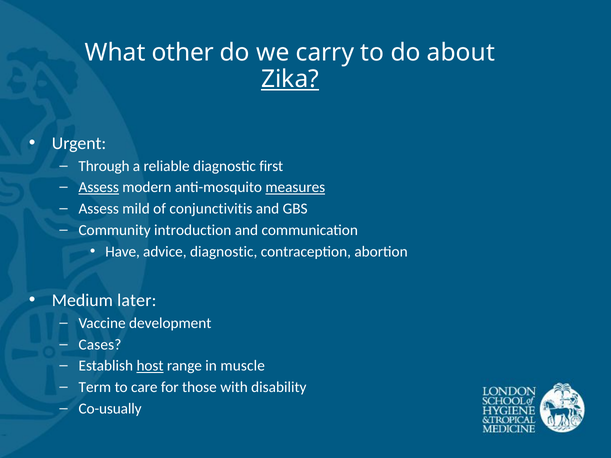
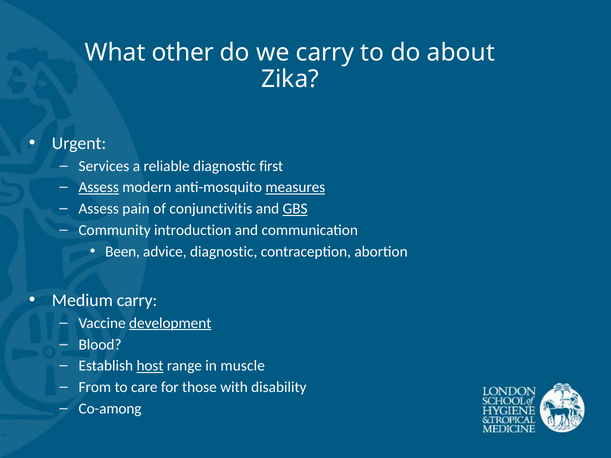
Zika underline: present -> none (290, 79)
Through: Through -> Services (104, 166)
mild: mild -> pain (136, 209)
GBS underline: none -> present (295, 209)
Have: Have -> Been (123, 252)
Medium later: later -> carry (137, 301)
development underline: none -> present (170, 323)
Cases: Cases -> Blood (100, 345)
Term: Term -> From (95, 387)
Co-usually: Co-usually -> Co-among (110, 409)
